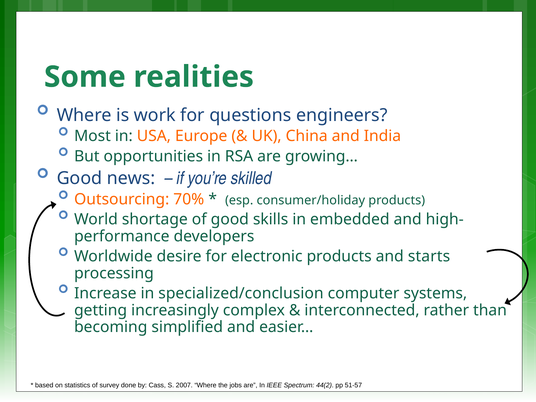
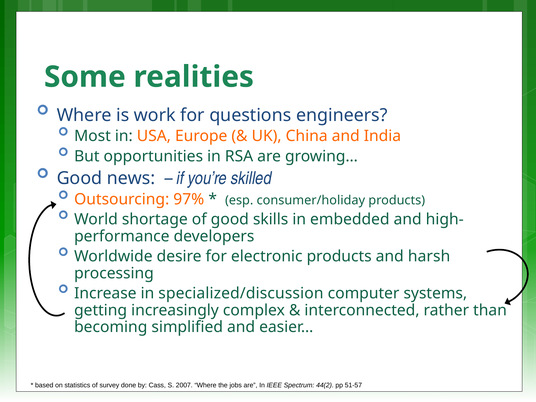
70%: 70% -> 97% (189, 199)
starts: starts -> harsh (429, 256)
specialized/conclusion: specialized/conclusion -> specialized/discussion (241, 293)
